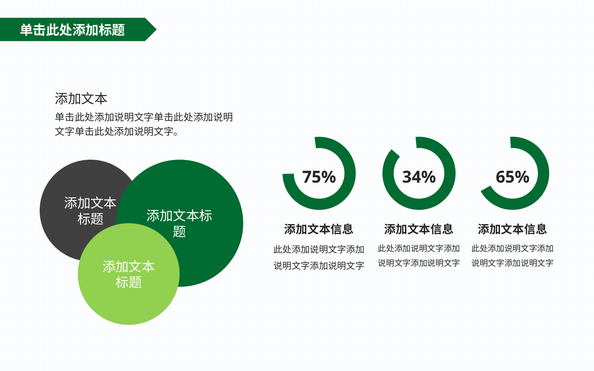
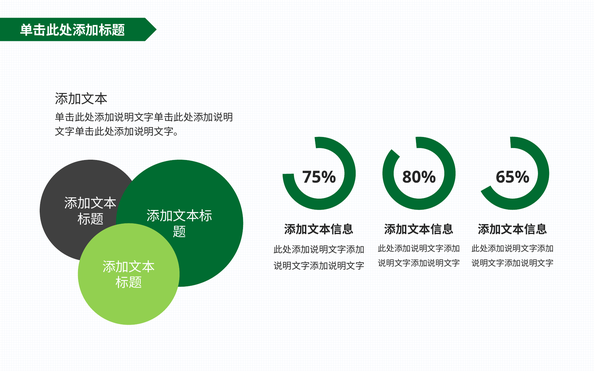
34%: 34% -> 80% (419, 177)
